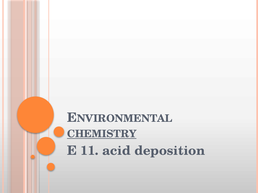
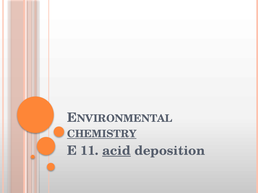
acid underline: none -> present (117, 151)
